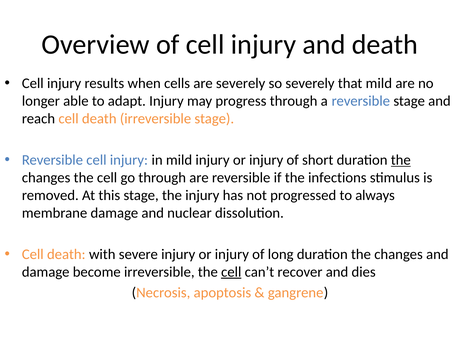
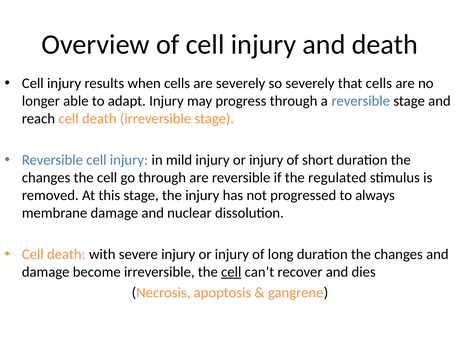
that mild: mild -> cells (379, 83)
the underline: present -> none (401, 160)
infections: infections -> regulated (337, 178)
